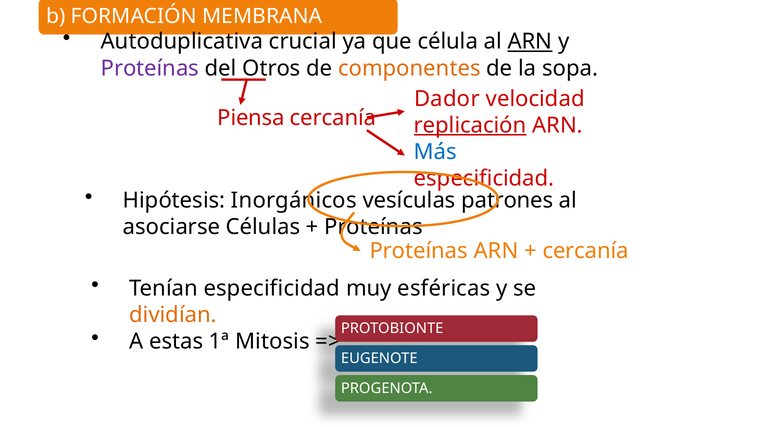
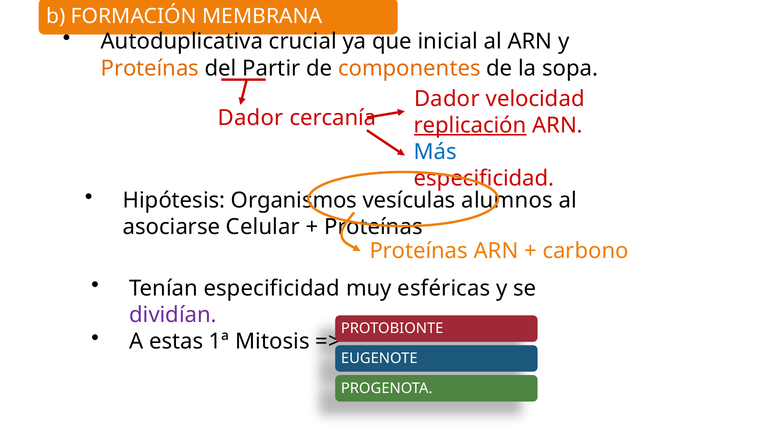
célula: célula -> inicial (448, 42)
ARN underline: present -> none (530, 42)
Proteínas colour: purple -> orange (150, 68)
Otros: Otros -> Partir (271, 68)
Piensa: Piensa -> Dador (251, 118)
Inorgánicos: Inorgánicos -> Organismos (294, 200)
patrones: patrones -> alumnos (507, 200)
Células: Células -> Celular (263, 227)
cercanía: cercanía -> carbono (586, 251)
dividían colour: orange -> purple (173, 315)
